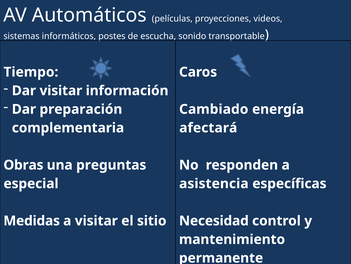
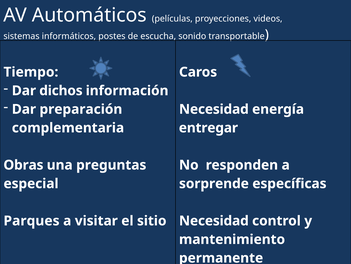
Dar visitar: visitar -> dichos (61, 90)
Cambiado: Cambiado -> Necesidad (214, 109)
afectará: afectará -> entregar (208, 128)
asistencia: asistencia -> sorprende (214, 183)
Medidas: Medidas -> Parques (32, 220)
